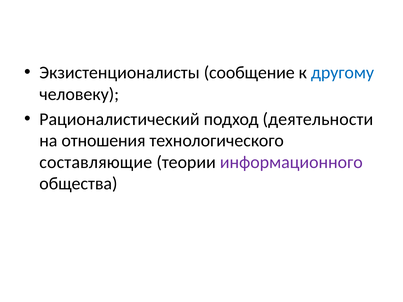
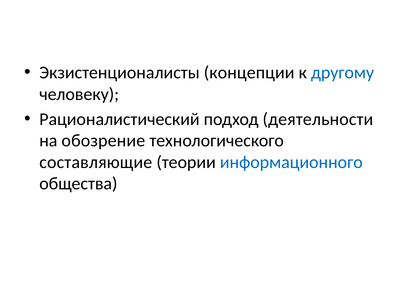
сообщение: сообщение -> концепции (249, 73)
отношения: отношения -> обозрение (103, 141)
информационного colour: purple -> blue (291, 162)
